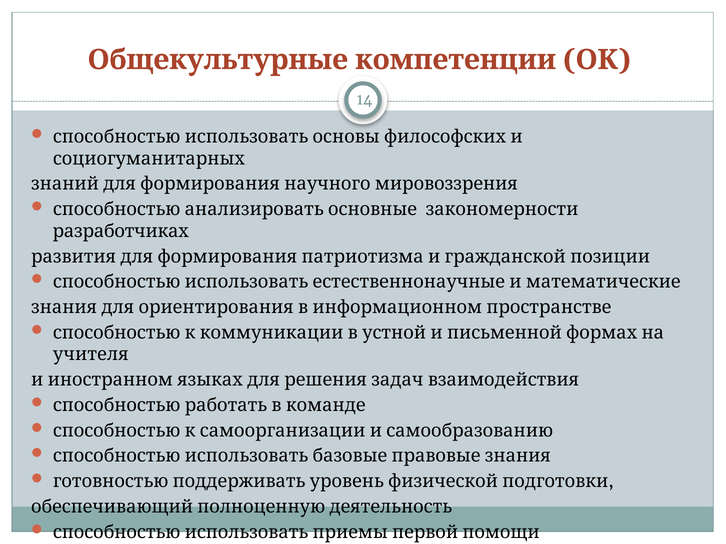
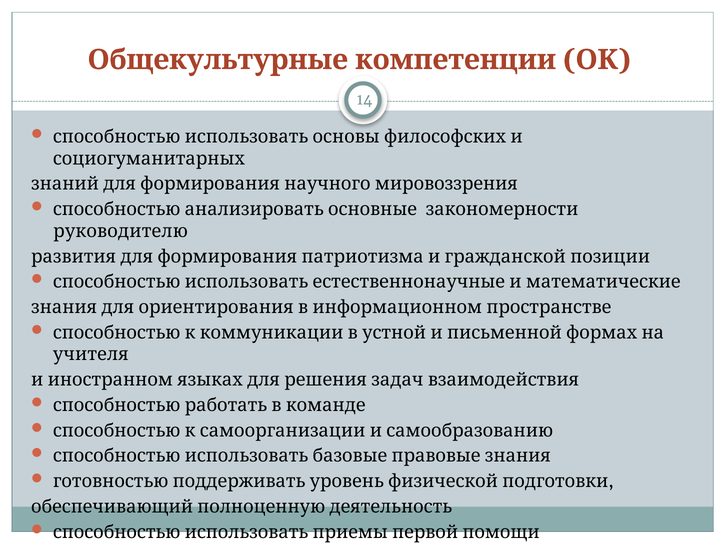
разработчиках: разработчиках -> руководителю (121, 231)
